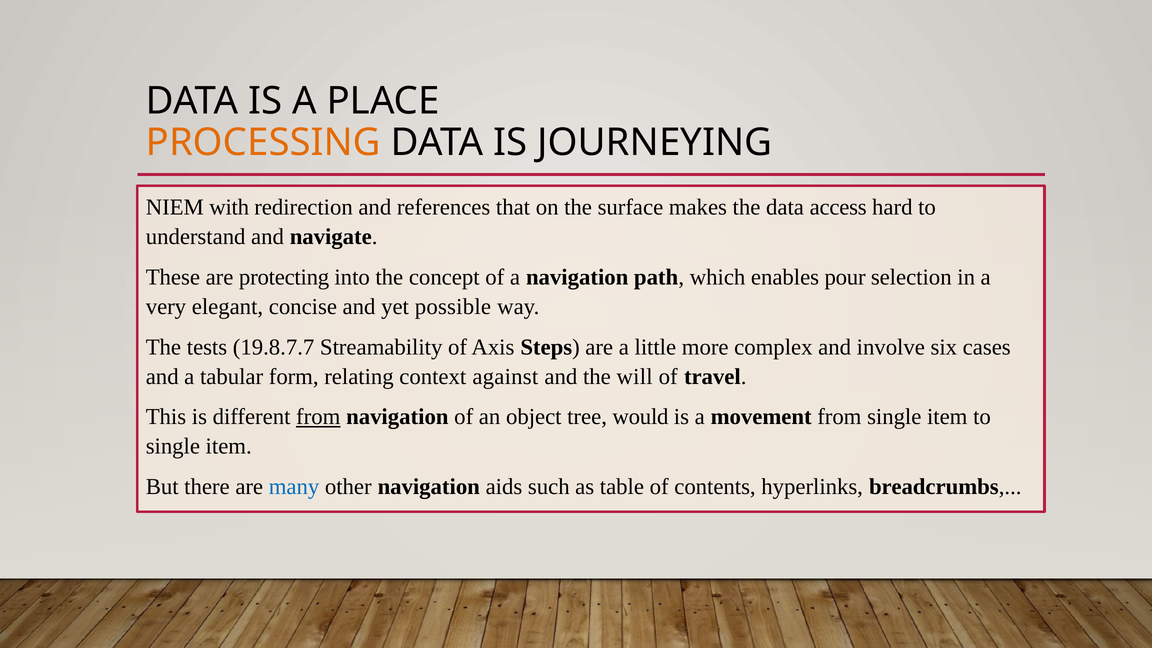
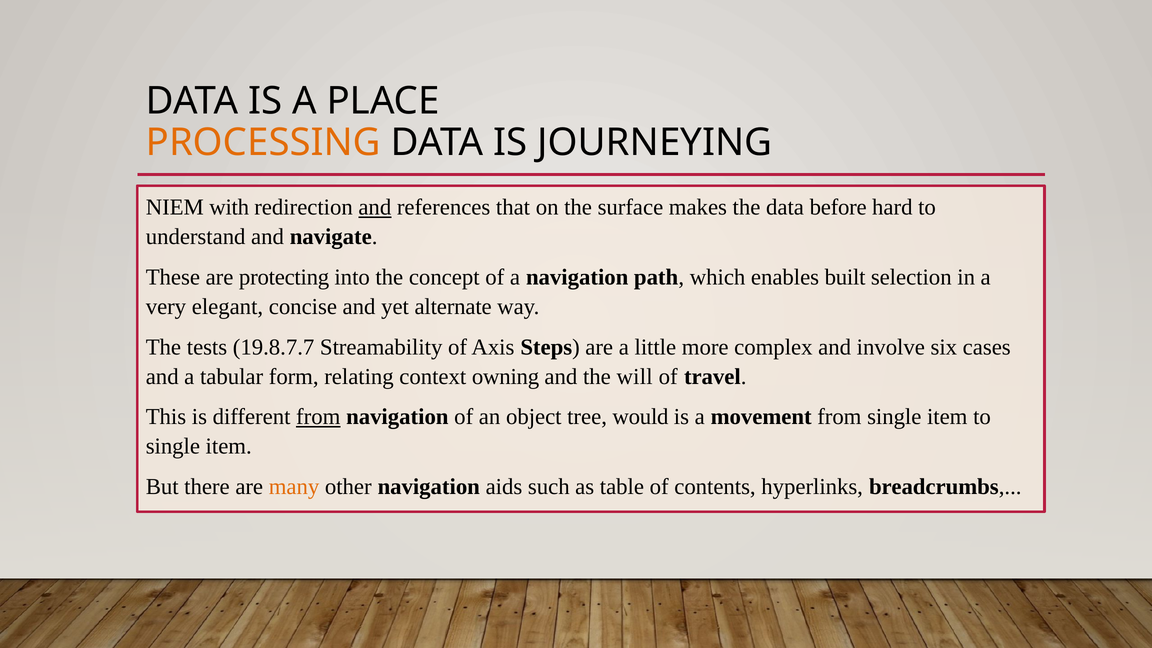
and underline: none -> present (375, 207)
access: access -> before (838, 207)
pour: pour -> built (845, 277)
possible: possible -> alternate (453, 307)
against: against -> owning (506, 377)
many colour: blue -> orange (294, 487)
